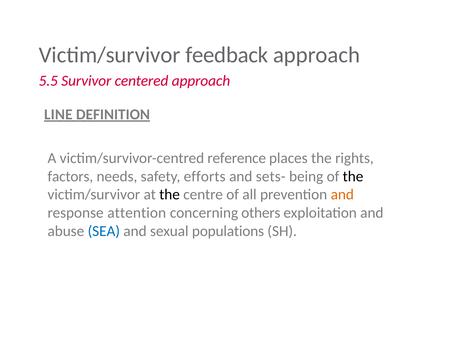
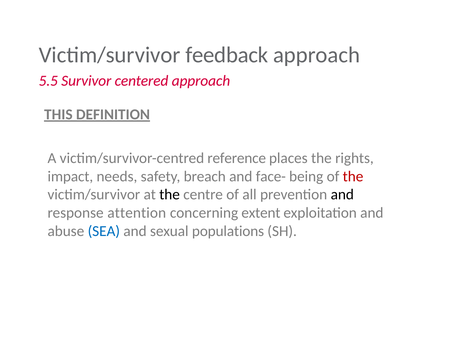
LINE: LINE -> THIS (58, 114)
factors: factors -> impact (70, 176)
efforts: efforts -> breach (205, 176)
sets-: sets- -> face- (271, 176)
the colour: black -> red (353, 176)
and colour: orange -> black (342, 195)
others: others -> extent (261, 213)
